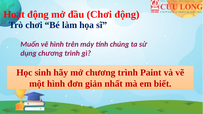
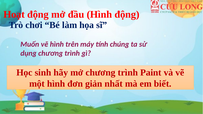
đầu Chơi: Chơi -> Hình (99, 14)
